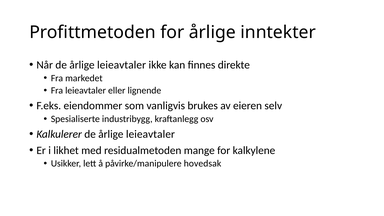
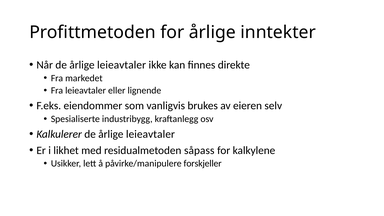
mange: mange -> såpass (199, 150)
hovedsak: hovedsak -> forskjeller (203, 164)
